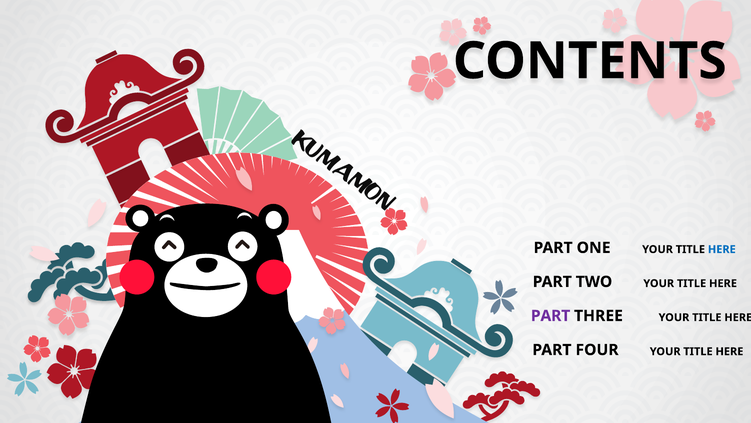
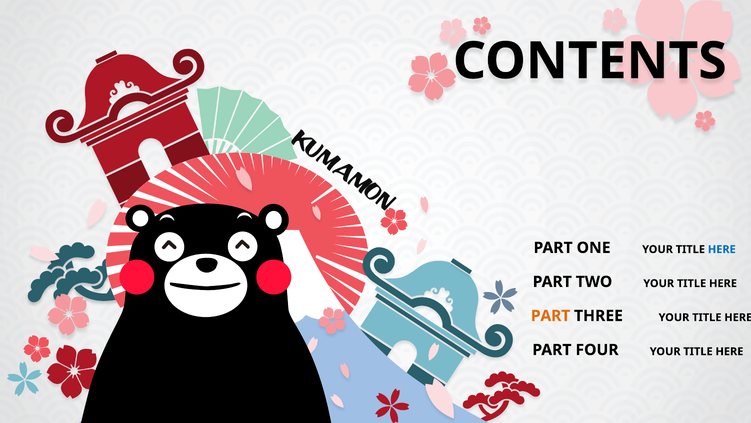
PART colour: purple -> orange (551, 315)
